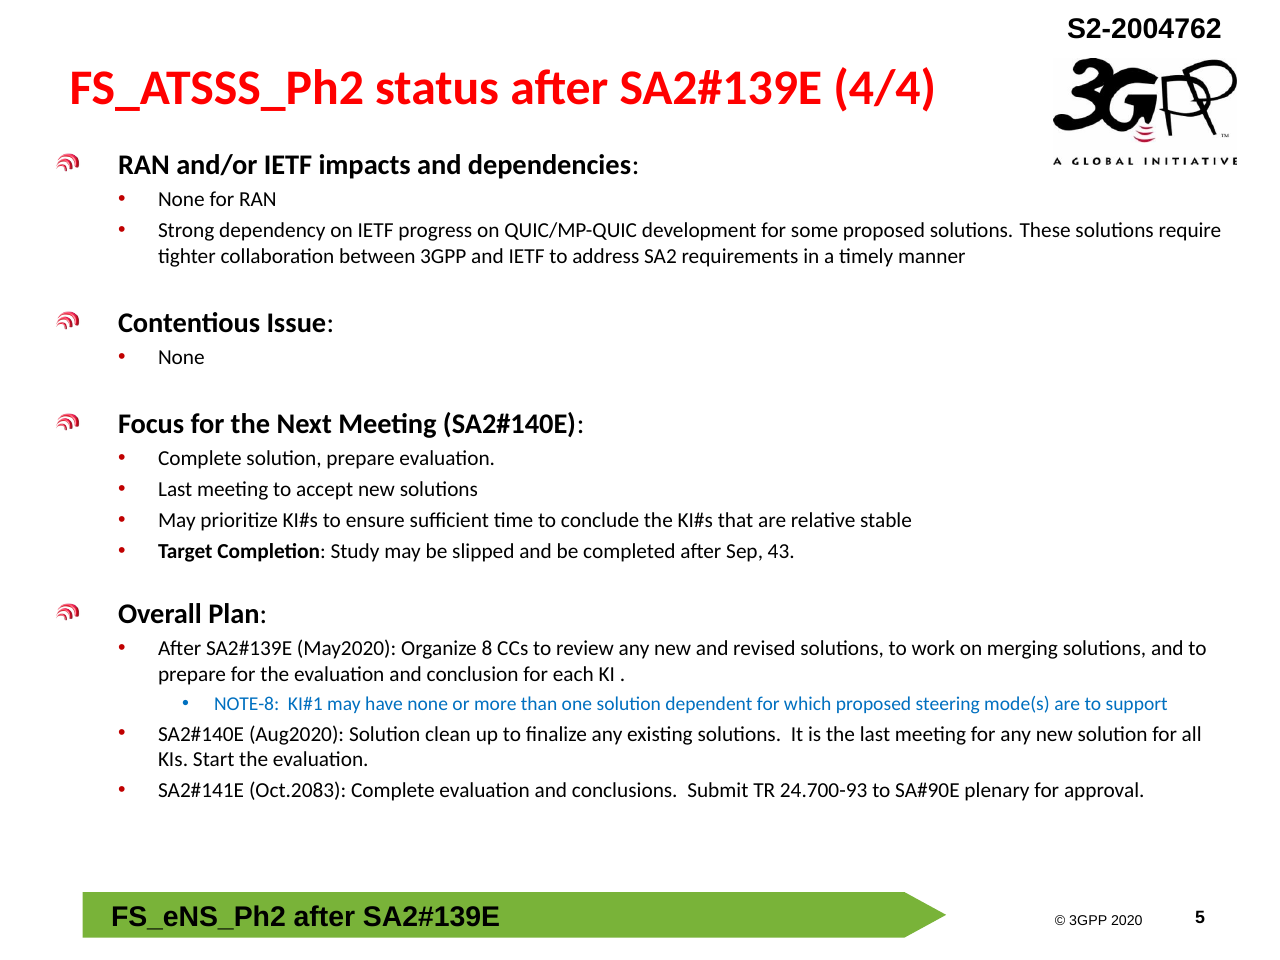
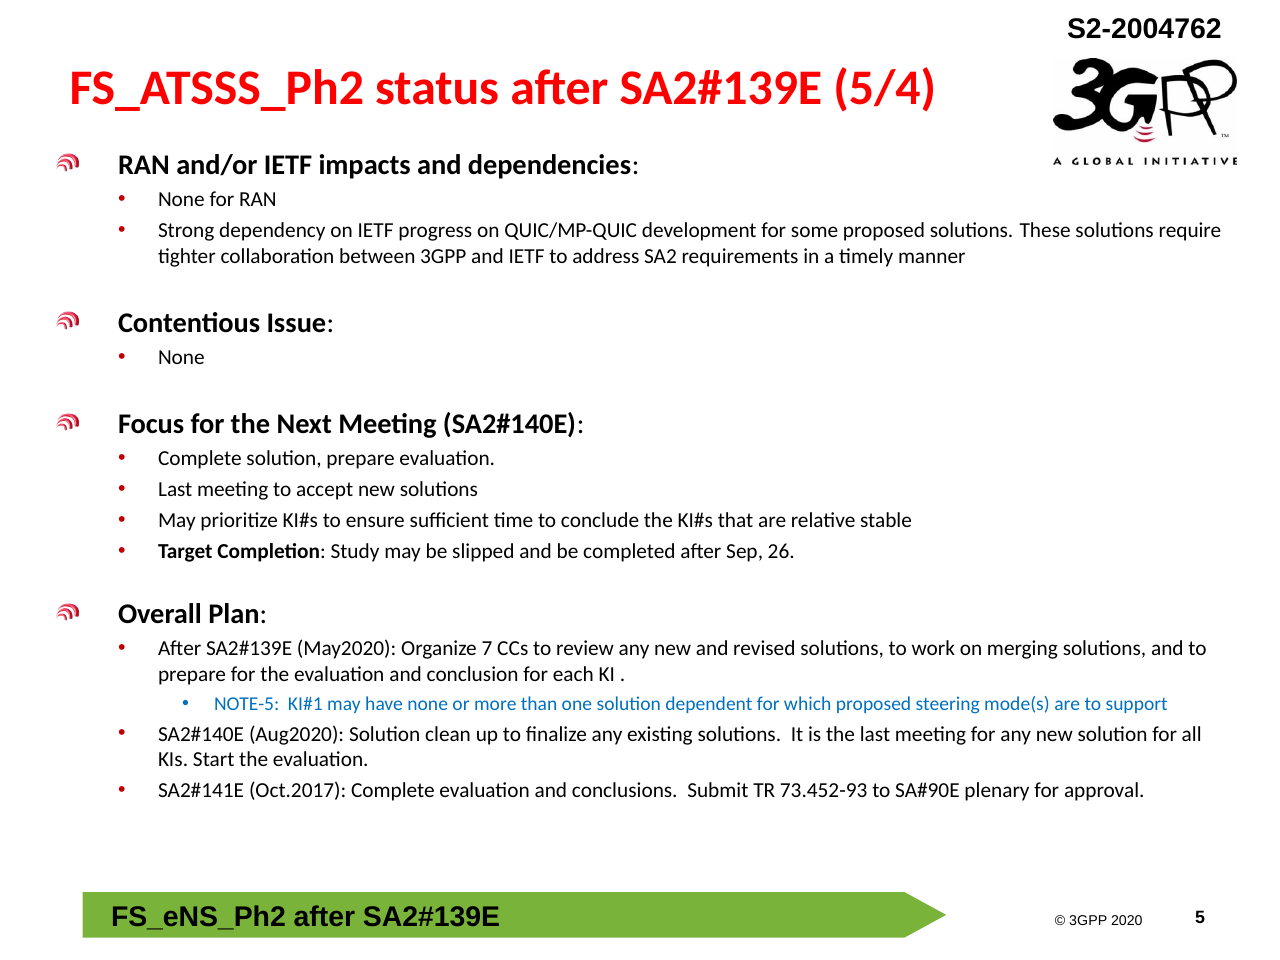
4/4: 4/4 -> 5/4 (885, 88)
43: 43 -> 26 (781, 552)
8: 8 -> 7 (487, 649)
NOTE-8: NOTE-8 -> NOTE-5 (247, 704)
Oct.2083: Oct.2083 -> Oct.2017 (298, 791)
24.700-93: 24.700-93 -> 73.452-93 (824, 791)
